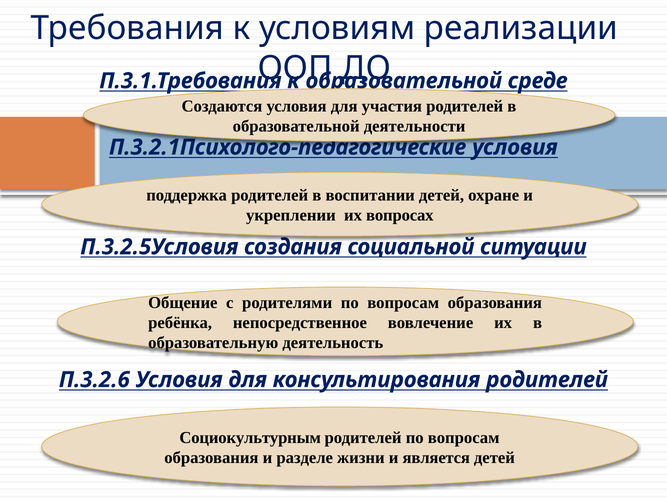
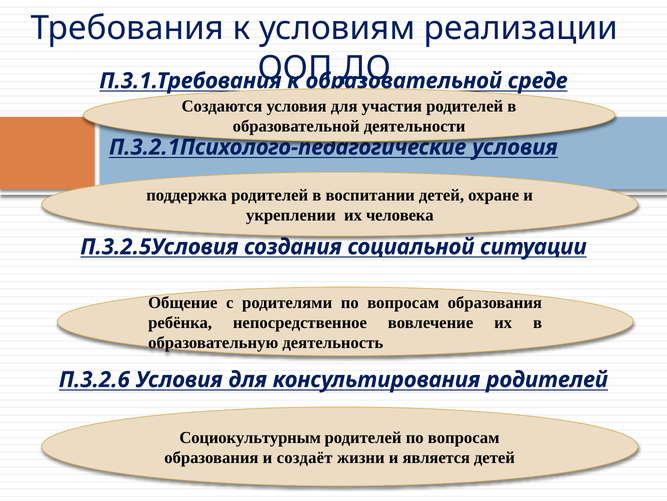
вопросах: вопросах -> человека (400, 215)
разделе: разделе -> создаёт (305, 457)
